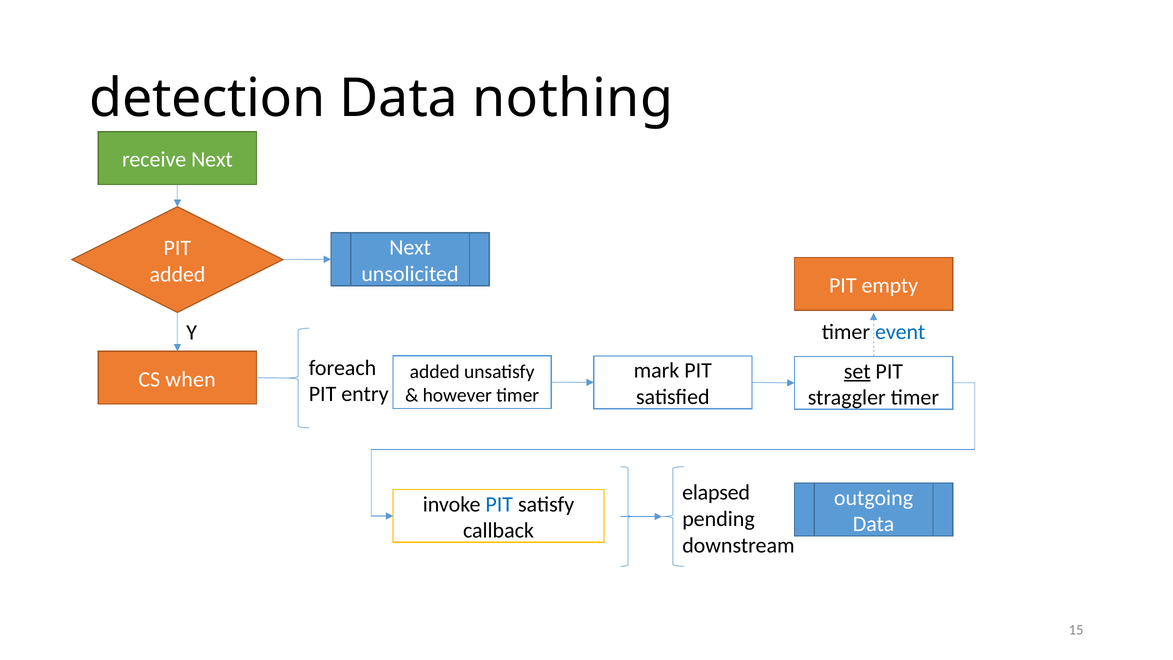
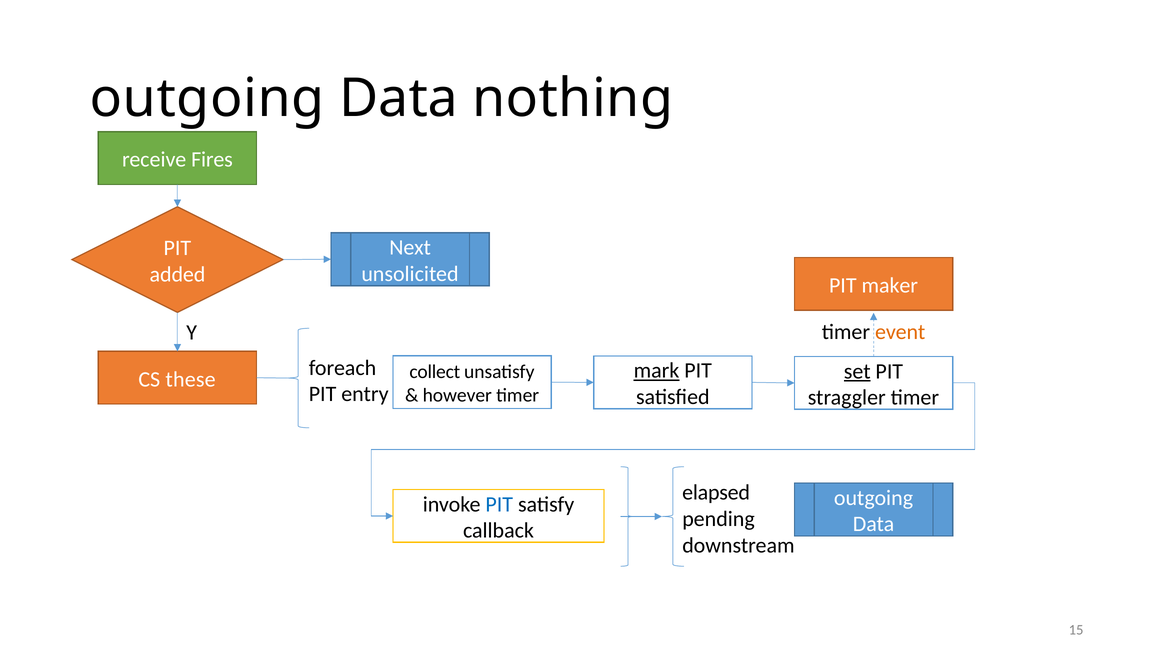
detection: detection -> outgoing (207, 99)
receive Next: Next -> Fires (212, 160)
empty: empty -> maker (890, 285)
event colour: blue -> orange (900, 332)
mark underline: none -> present (657, 371)
added: added -> collect (435, 372)
when: when -> these (191, 379)
